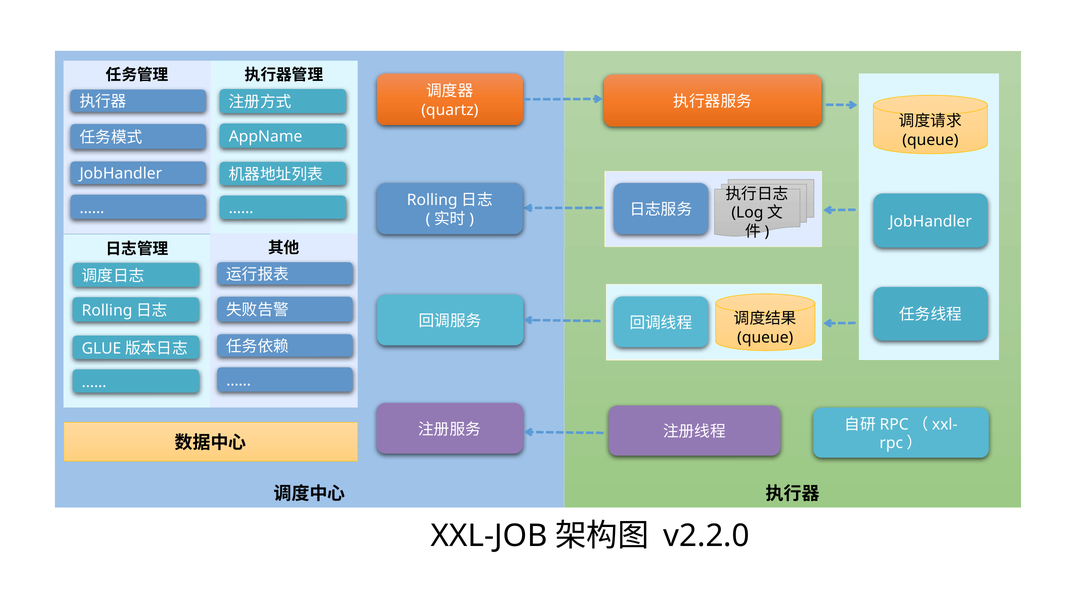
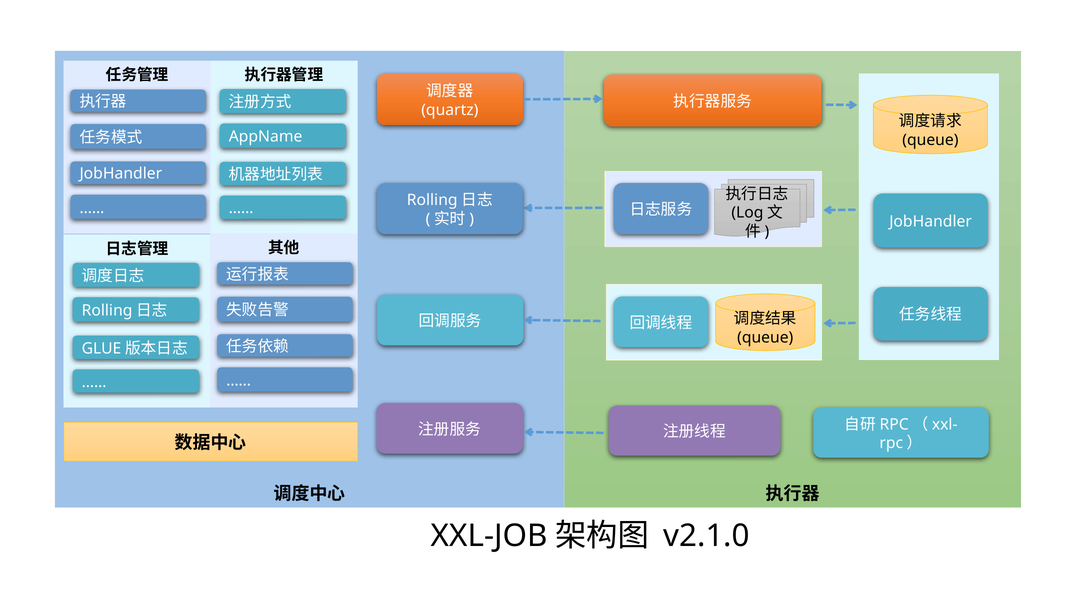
v2.2.0: v2.2.0 -> v2.1.0 (707, 536)
